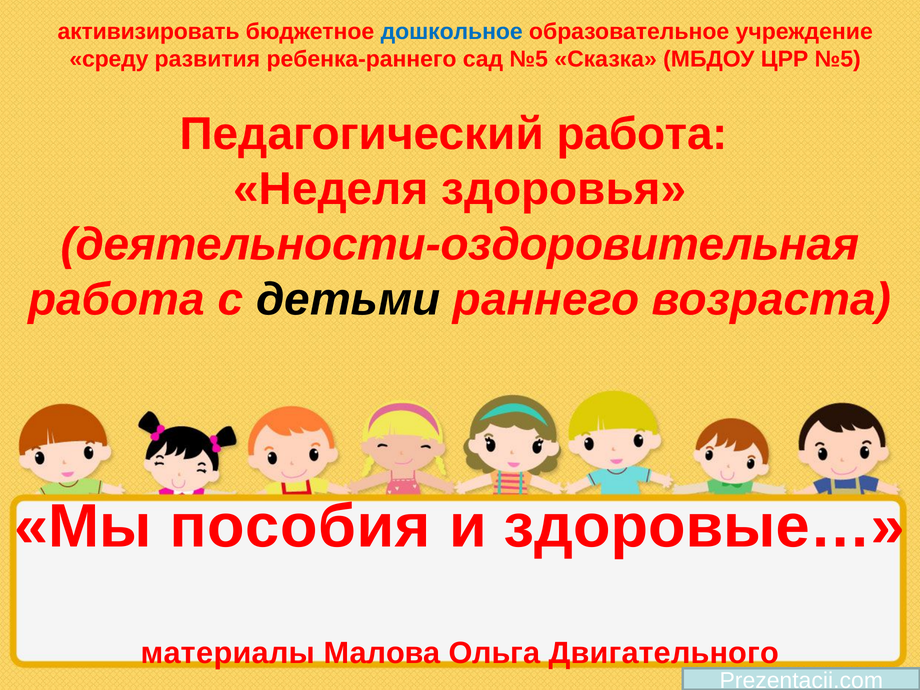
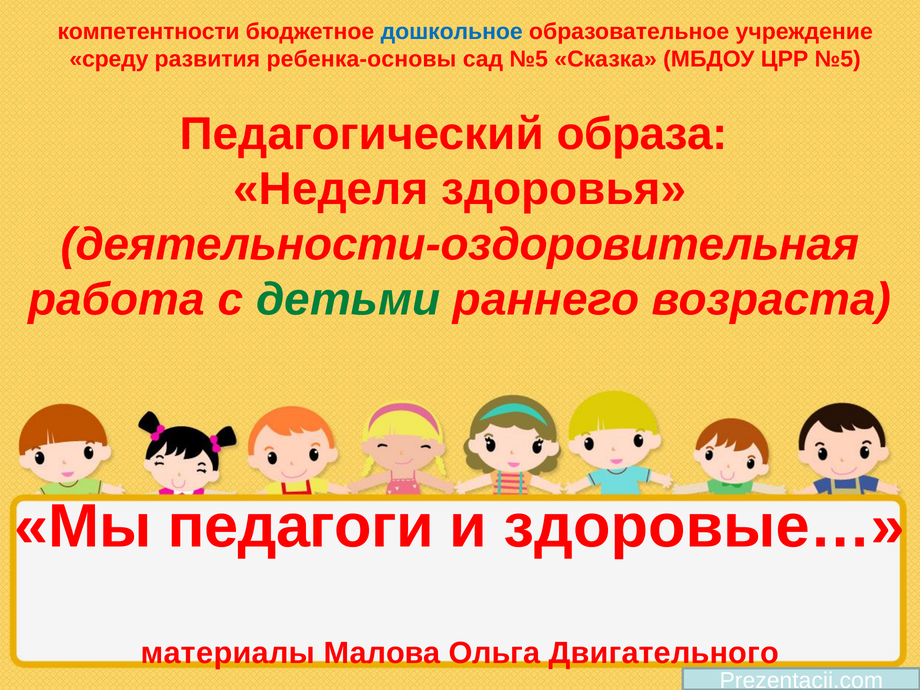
активизировать: активизировать -> компетентности (149, 32)
ребенка-раннего: ребенка-раннего -> ребенка-основы (361, 59)
Педагогический работа: работа -> образа (642, 134)
детьми colour: black -> green (348, 300)
пособия: пособия -> педагоги (301, 526)
